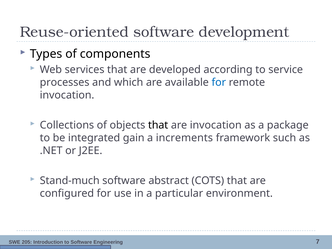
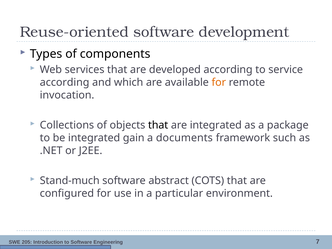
processes: processes -> according (65, 82)
for colour: blue -> orange (219, 82)
are invocation: invocation -> integrated (216, 125)
increments: increments -> documents (184, 138)
